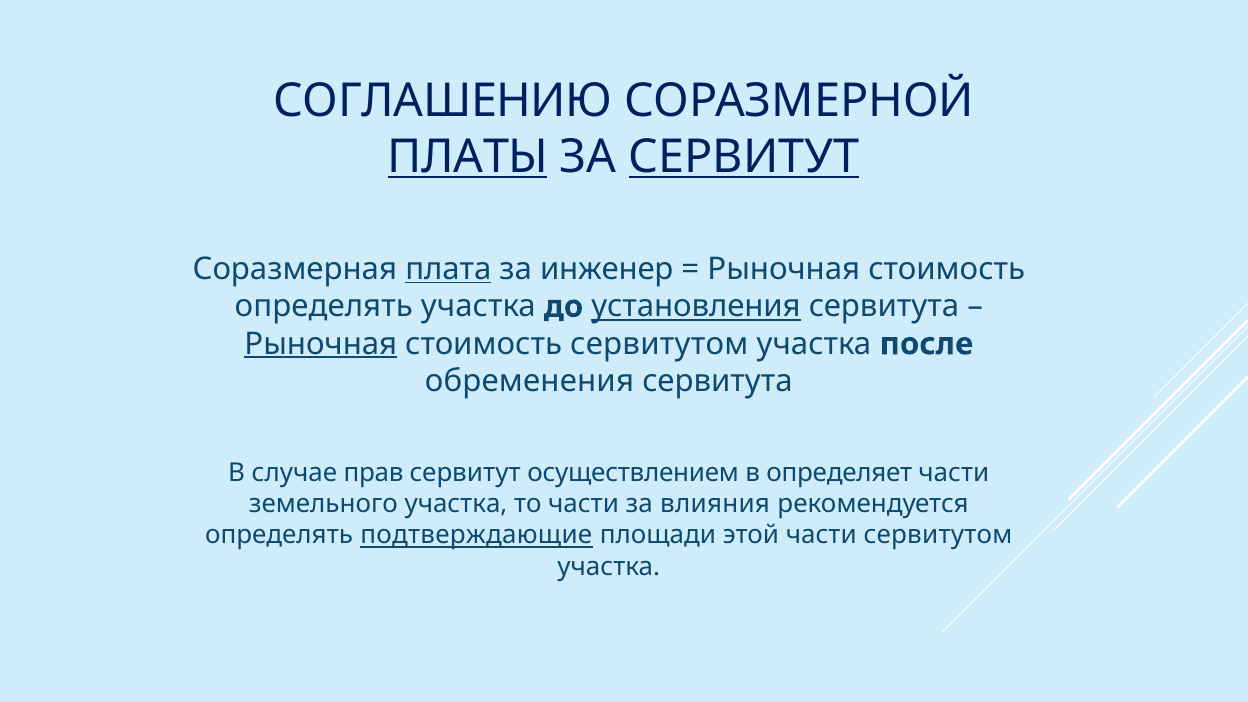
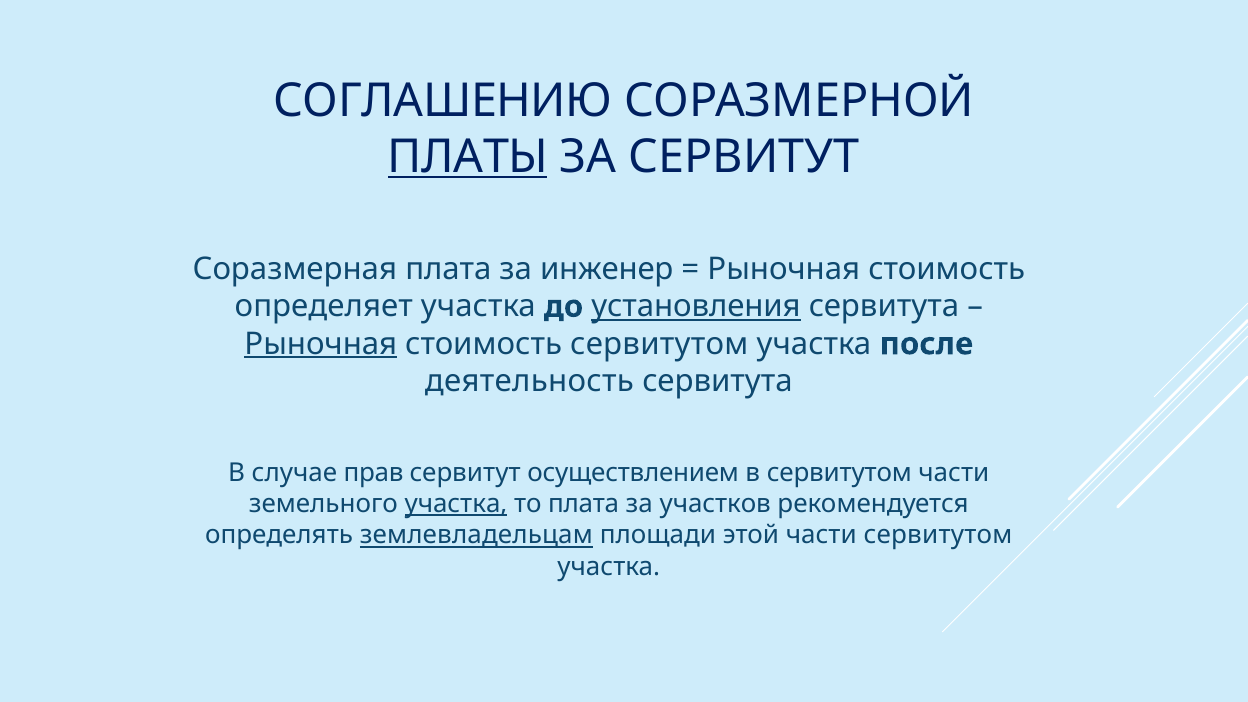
СЕРВИТУТ underline: present -> none (744, 157)
плата underline: present -> none (448, 269)
определять: определять -> определяет (324, 307)
обременения: обременения -> деятельность (529, 381)
в определяет: определяет -> сервитутом (839, 473)
участка underline: none -> present (456, 504)
то части: части -> плата (584, 504)
влияния: влияния -> участков (715, 504)
подтверждающие: подтверждающие -> землевладельцам (476, 535)
